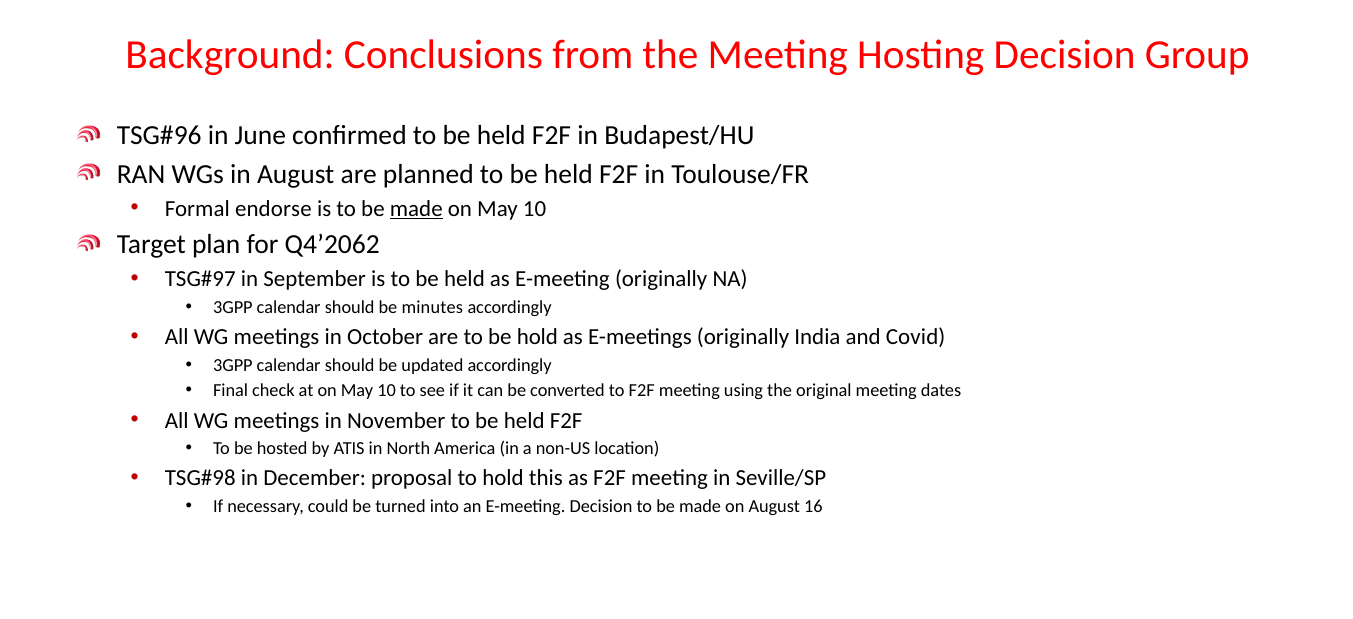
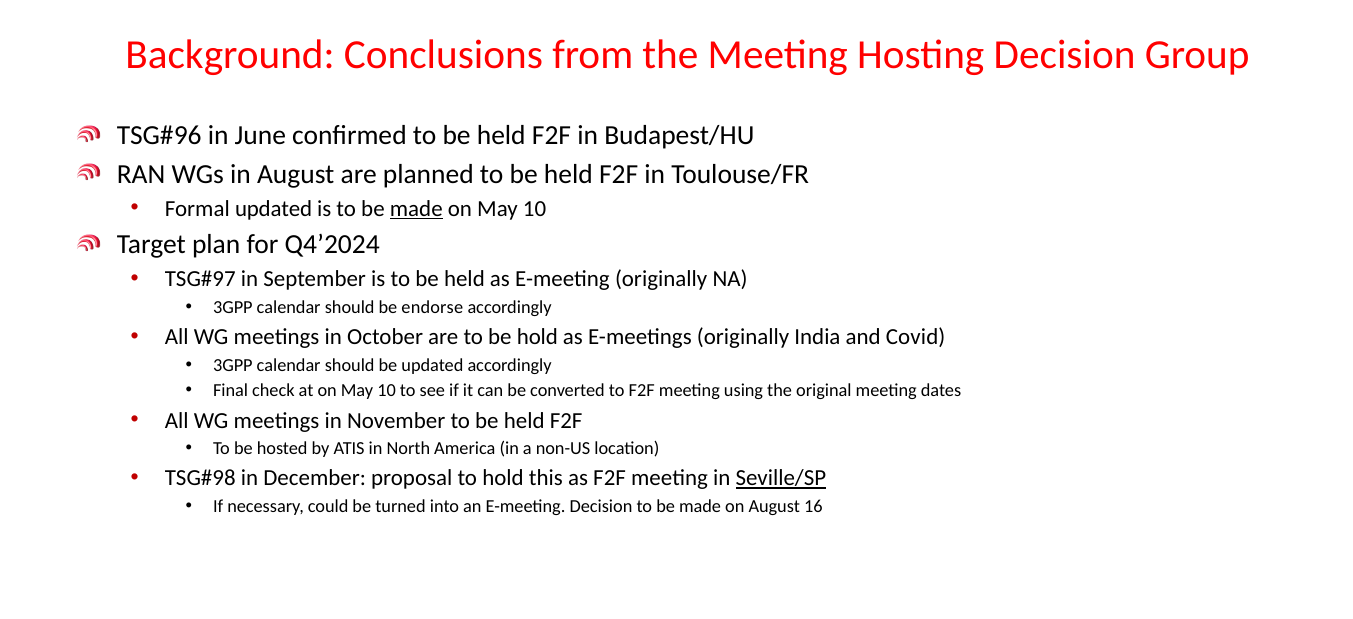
Formal endorse: endorse -> updated (274, 209)
Q4’2062: Q4’2062 -> Q4’2024 (332, 245)
minutes: minutes -> endorse (432, 307)
Seville/SP underline: none -> present (781, 478)
